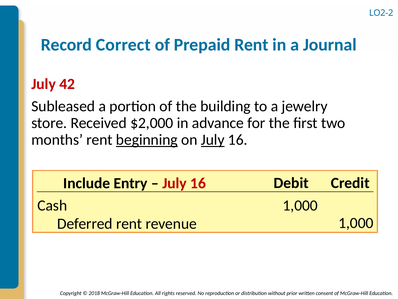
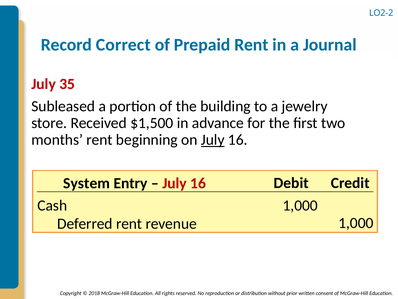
42: 42 -> 35 (67, 84)
$2,000: $2,000 -> $1,500 (152, 123)
beginning underline: present -> none (147, 140)
Include: Include -> System (87, 183)
